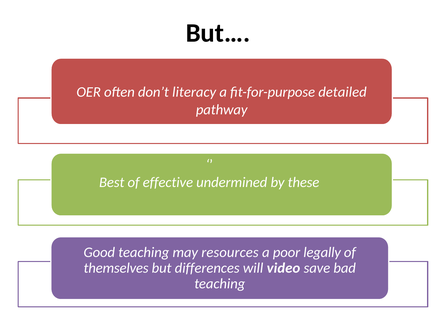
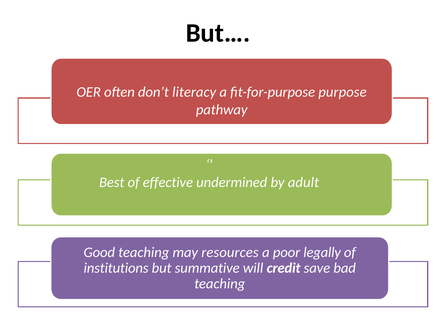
detailed: detailed -> purpose (342, 92)
these: these -> adult (303, 182)
themselves: themselves -> institutions (116, 268)
differences: differences -> summative (207, 268)
video: video -> credit (284, 268)
